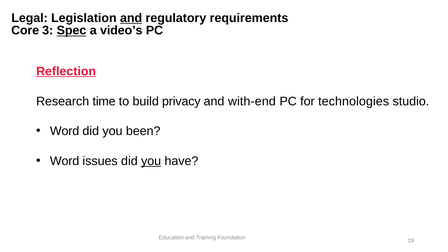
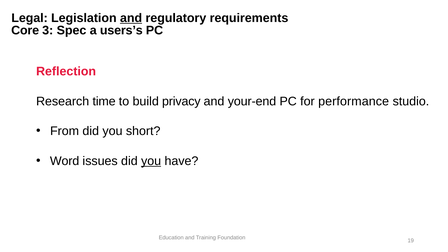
Spec underline: present -> none (72, 31)
video’s: video’s -> users’s (121, 31)
Reflection underline: present -> none (66, 71)
with-end: with-end -> your-end (252, 101)
technologies: technologies -> performance (354, 101)
Word: Word -> From (65, 131)
been: been -> short (143, 131)
